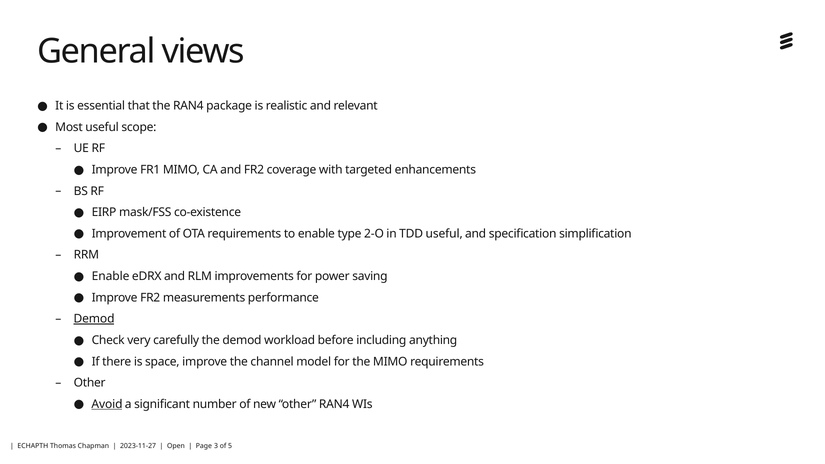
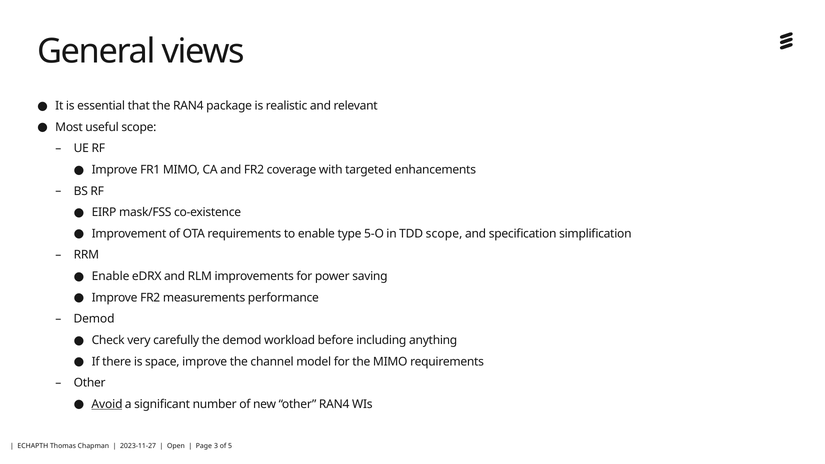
2-O: 2-O -> 5-O (374, 234)
TDD useful: useful -> scope (444, 234)
Demod underline: present -> none (94, 319)
